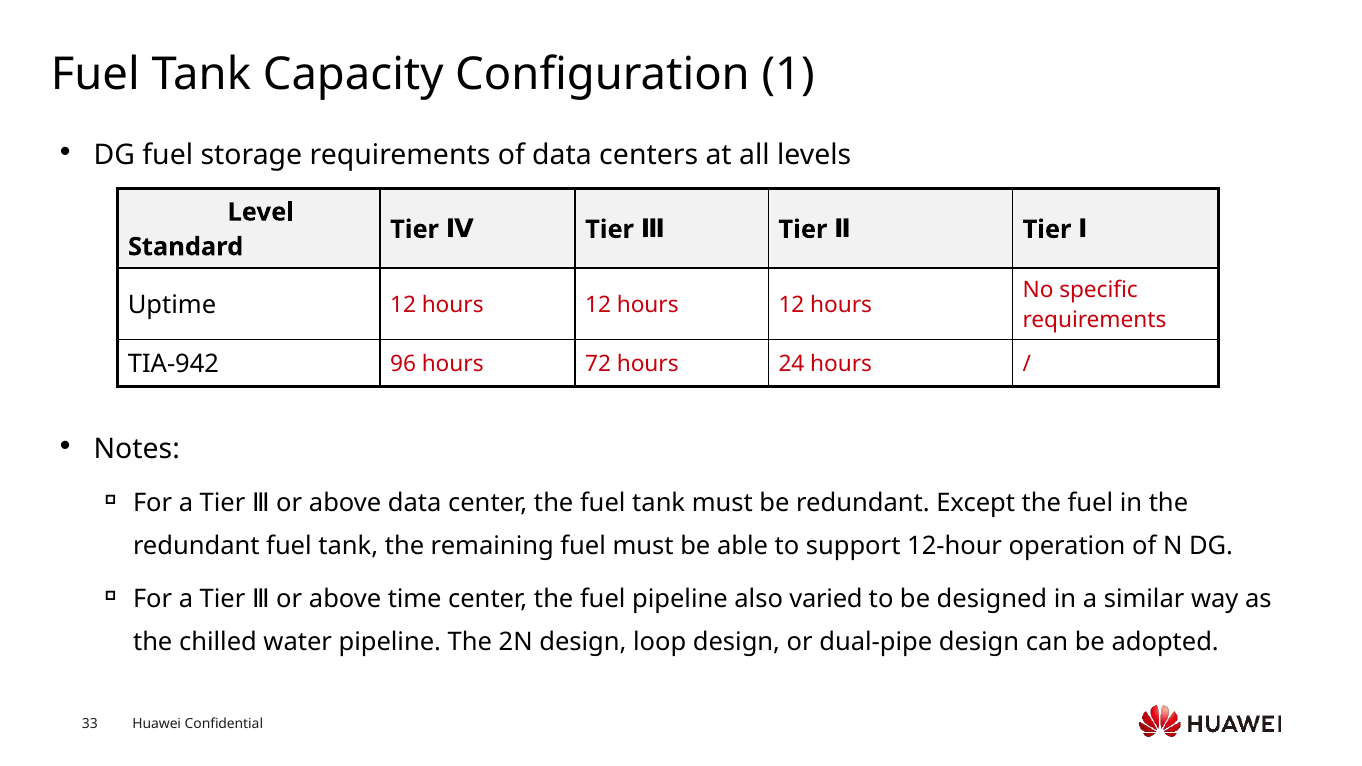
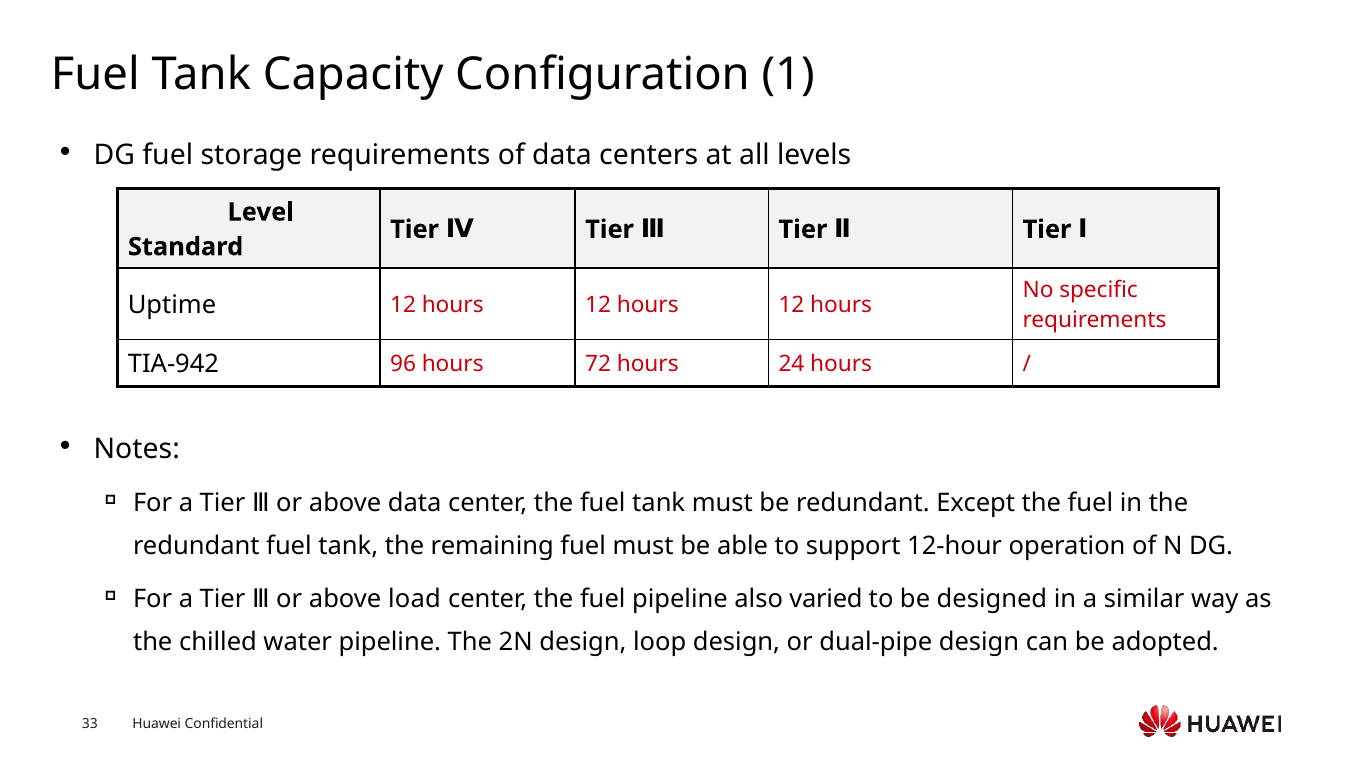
time: time -> load (415, 600)
